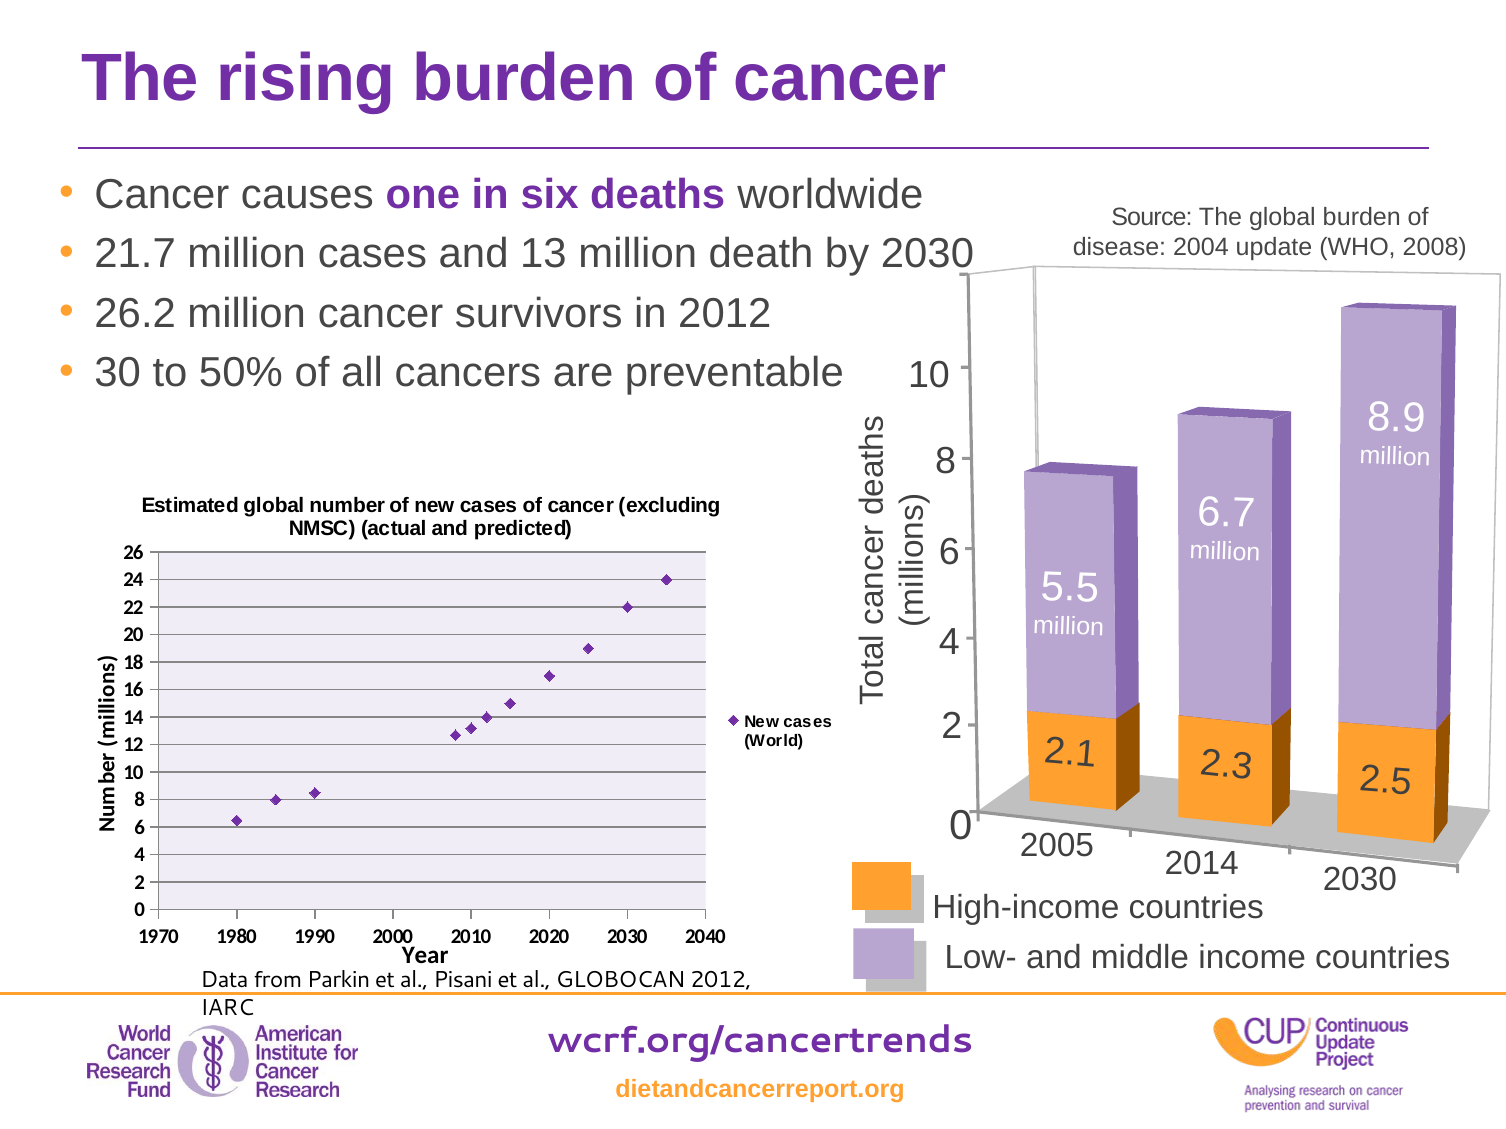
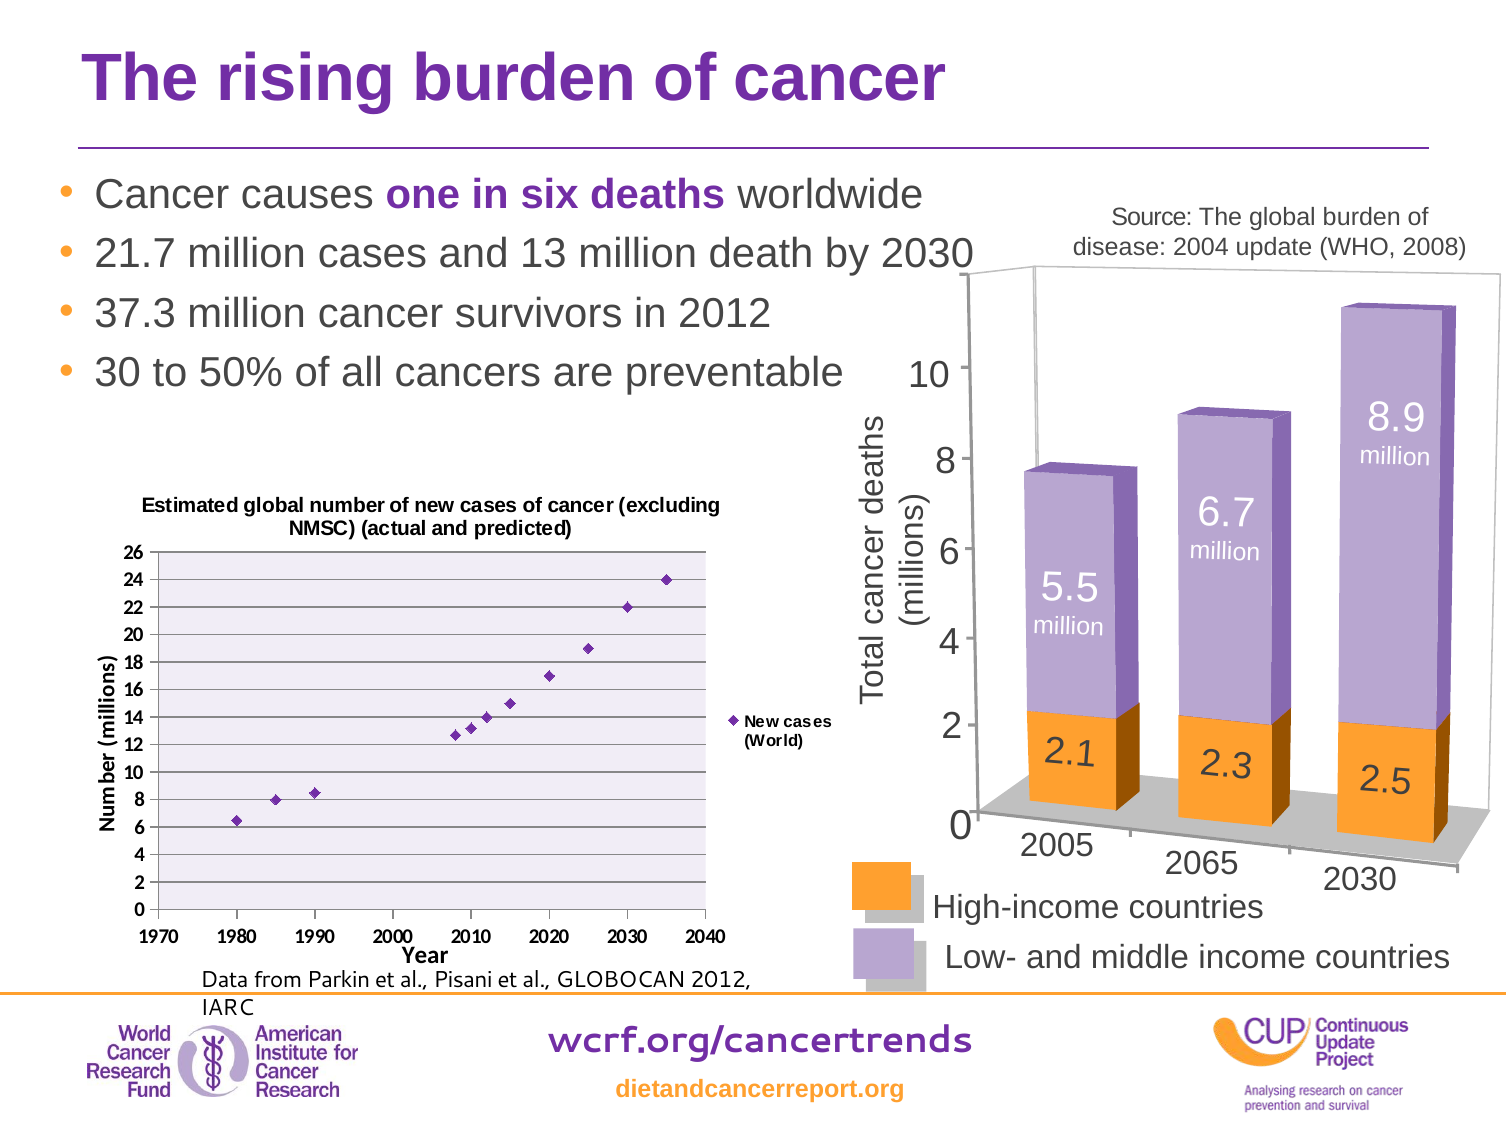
26.2: 26.2 -> 37.3 (135, 314)
2014: 2014 -> 2065 (1202, 863)
